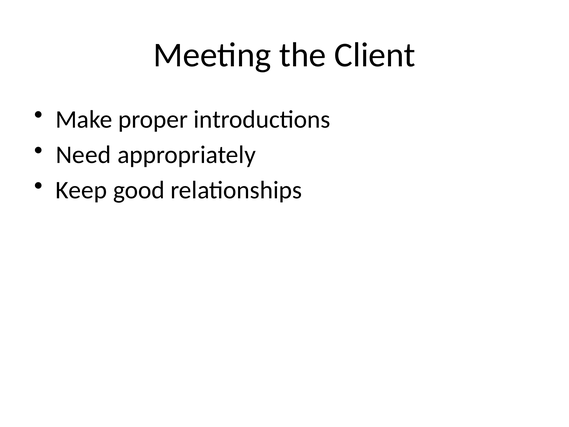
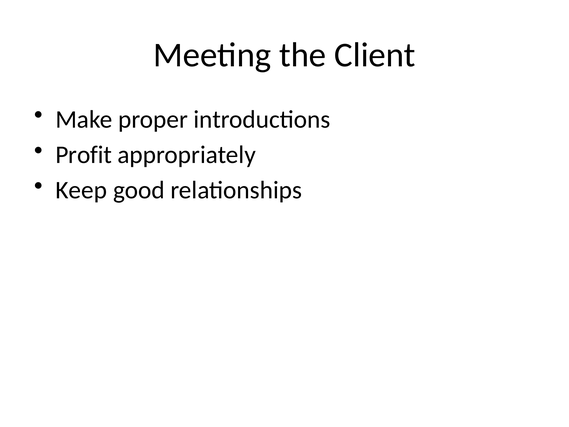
Need: Need -> Profit (84, 155)
